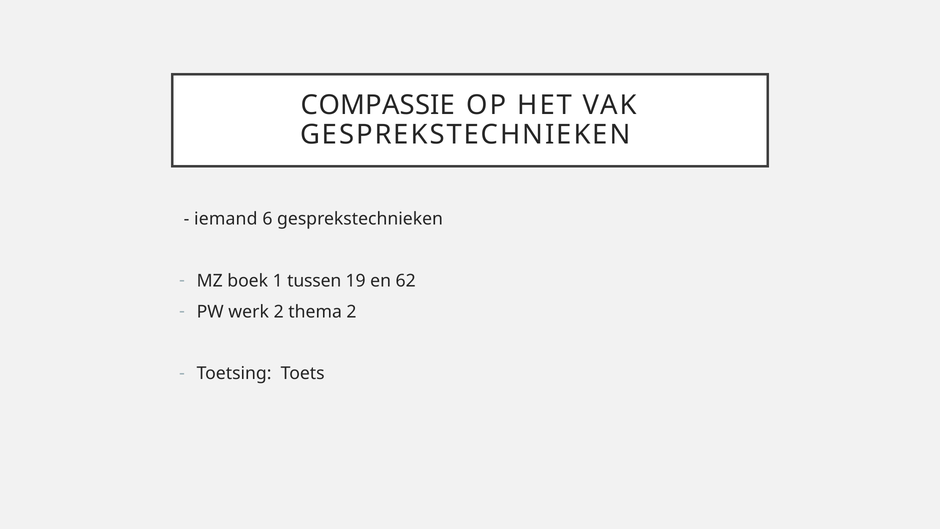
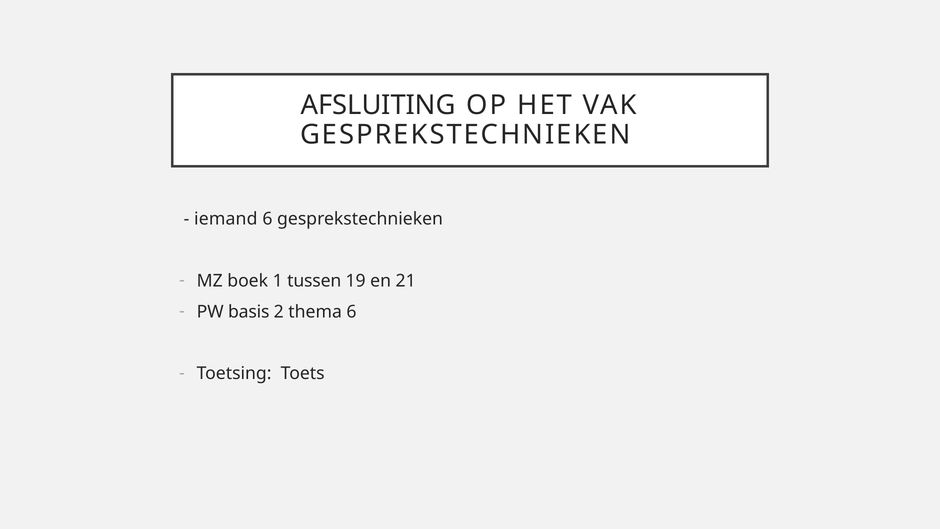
COMPASSIE: COMPASSIE -> AFSLUITING (378, 105)
62: 62 -> 21 (406, 281)
werk: werk -> basis (249, 312)
thema 2: 2 -> 6 (351, 312)
